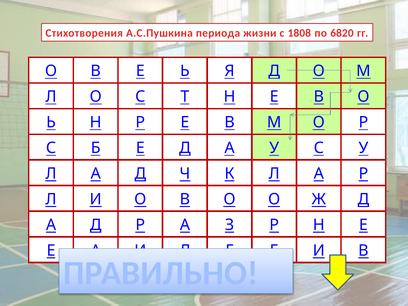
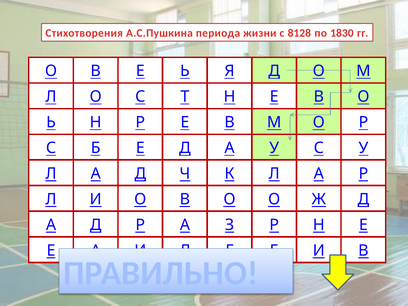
1808: 1808 -> 8128 (299, 33)
6820: 6820 -> 1830 (342, 33)
